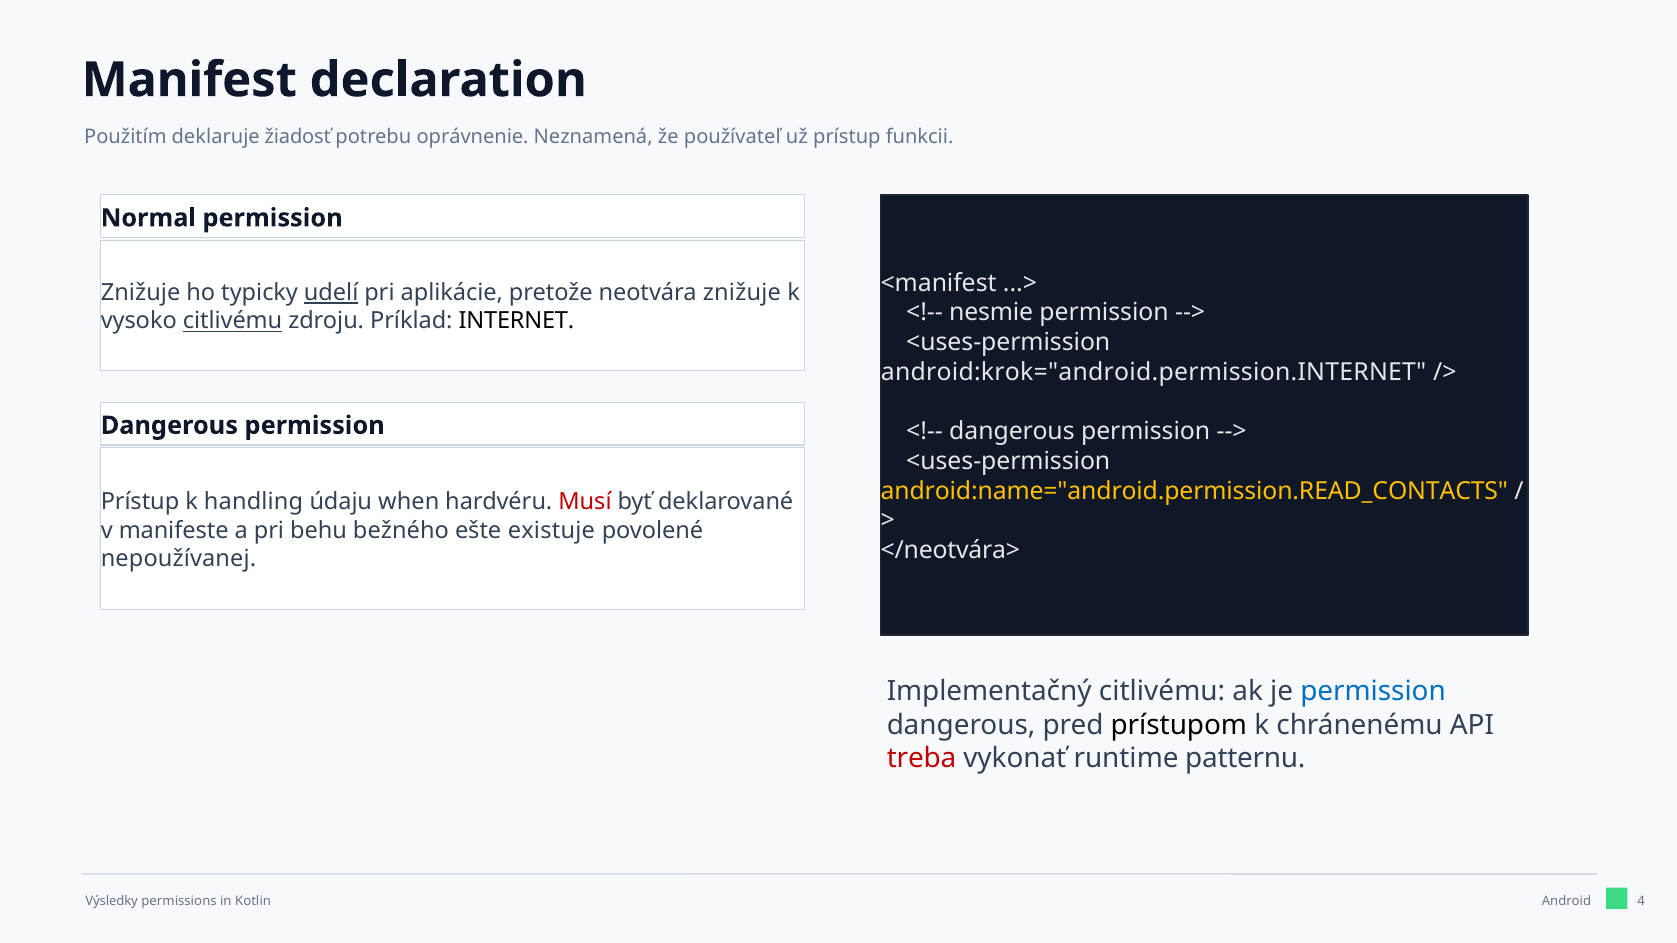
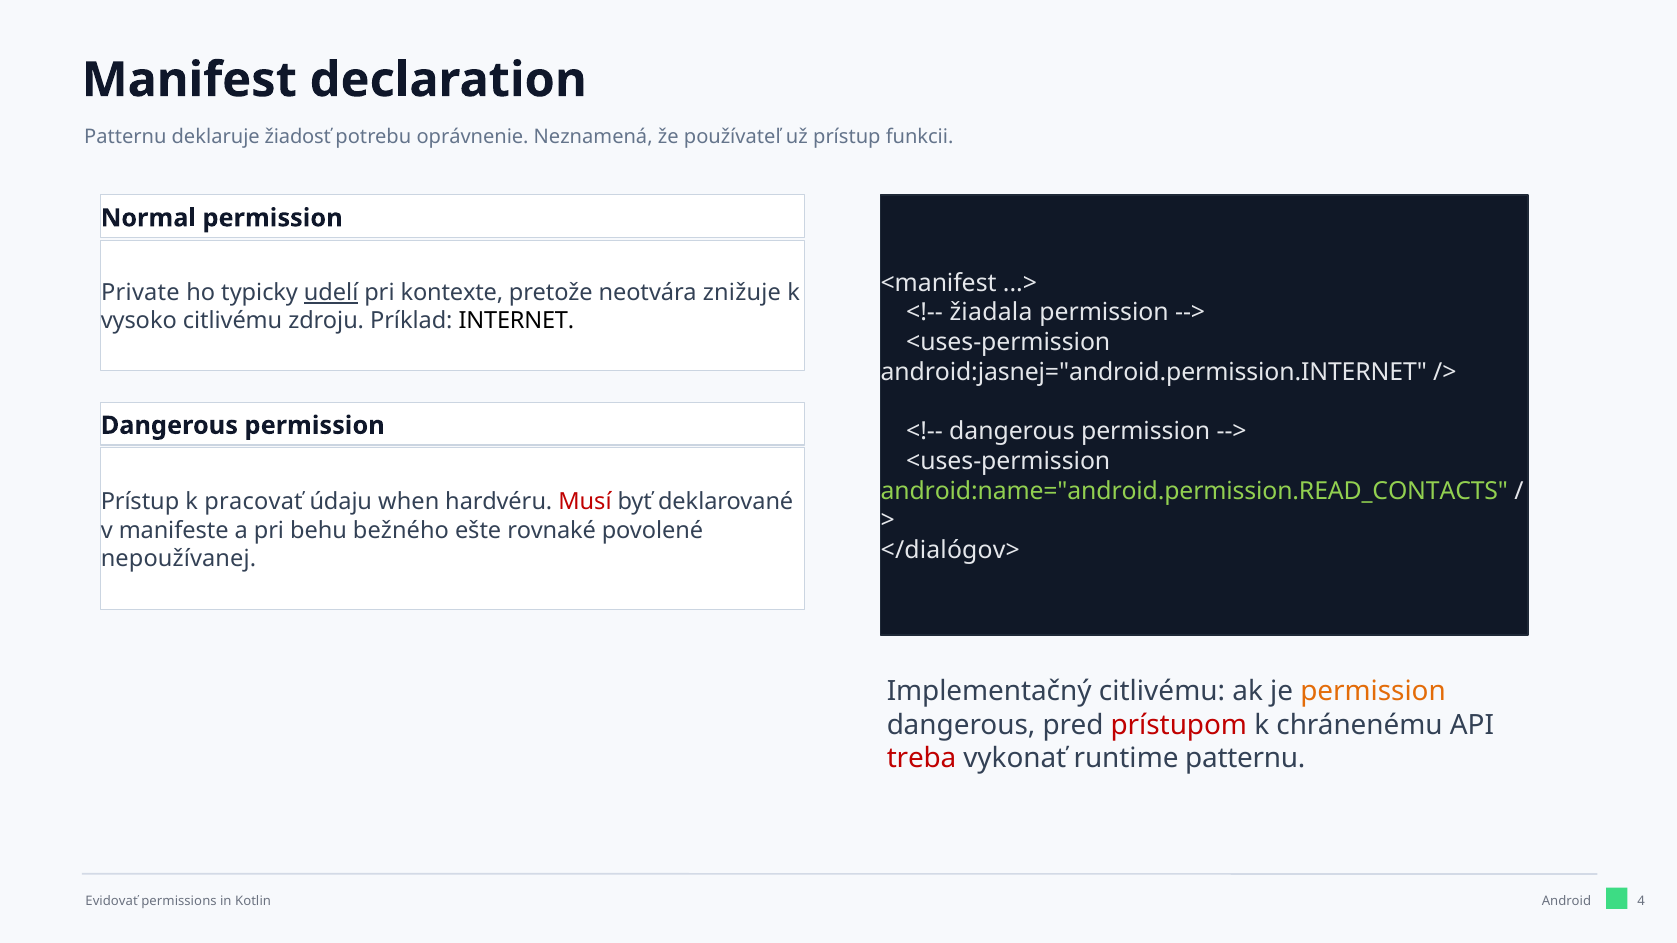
Použitím: Použitím -> Patternu (125, 137)
Znižuje: Znižuje -> Private (140, 293)
aplikácie: aplikácie -> kontexte (452, 293)
nesmie: nesmie -> žiadala (991, 313)
citlivému underline: present -> none (233, 321)
android:krok="android.permission.INTERNET: android:krok="android.permission.INTERNET -> android:jasnej="android.permission.INTERNET (1154, 372)
android:name="android.permission.READ_CONTACTS colour: yellow -> light green (1194, 491)
handling: handling -> pracovať (254, 502)
existuje: existuje -> rovnaké (552, 530)
</neotvára>: </neotvára> -> </dialógov> (950, 550)
permission colour: blue -> orange (1373, 692)
prístupom colour: black -> red (1179, 725)
Výsledky: Výsledky -> Evidovať (112, 901)
